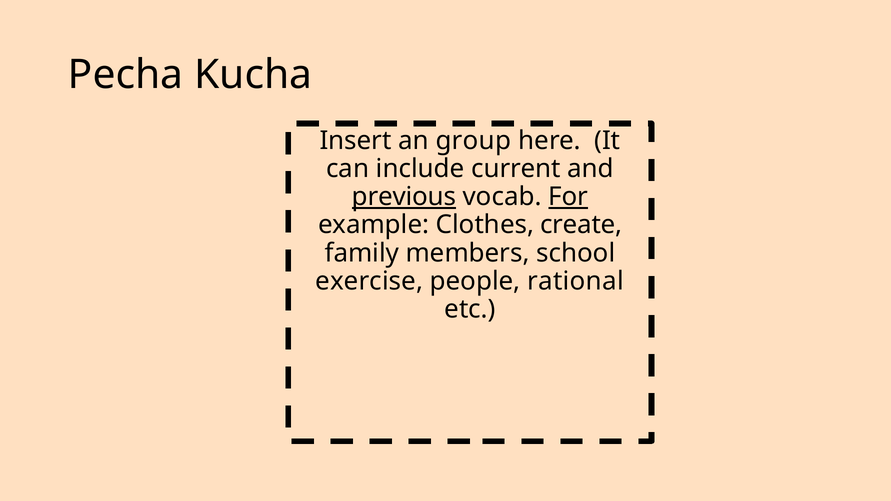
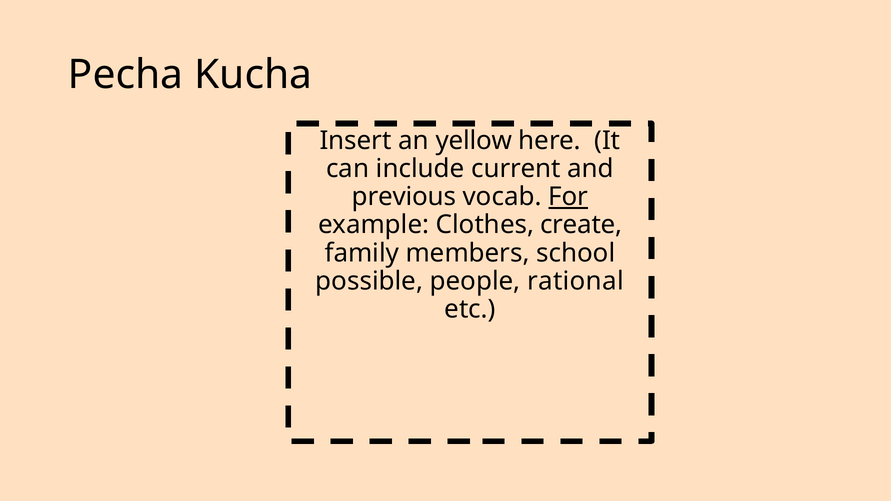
group: group -> yellow (474, 141)
previous underline: present -> none (404, 197)
exercise: exercise -> possible (369, 281)
